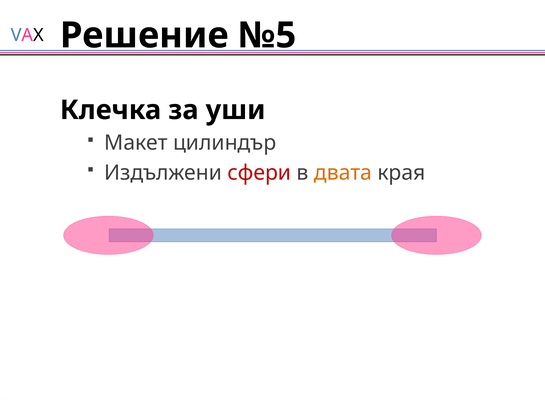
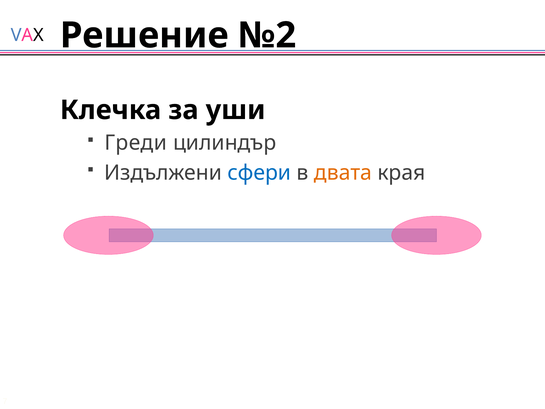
№5: №5 -> №2 (267, 35)
Макет: Макет -> Греди (136, 143)
сфери colour: red -> blue (259, 173)
